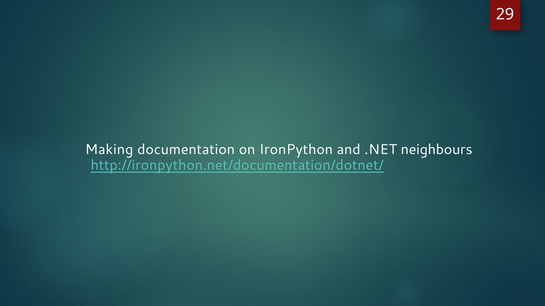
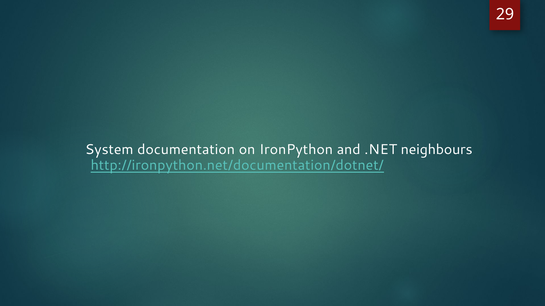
Making: Making -> System (109, 150)
